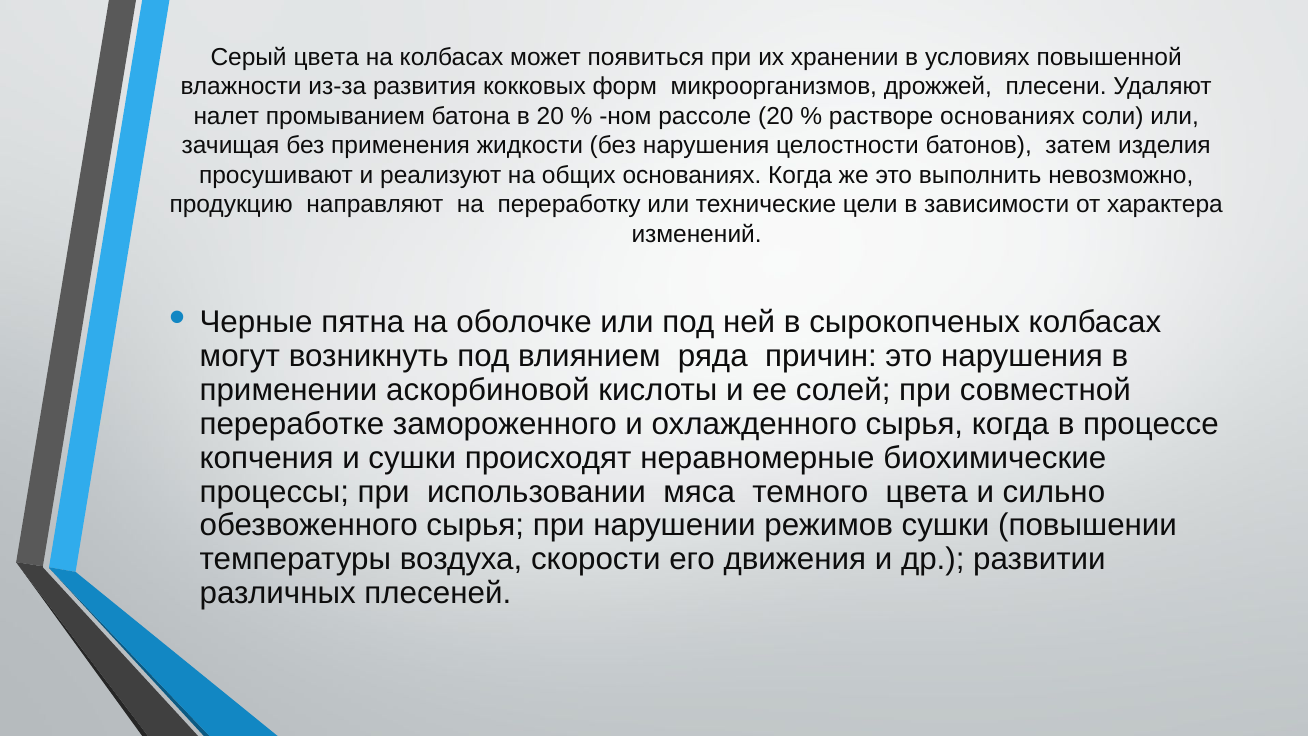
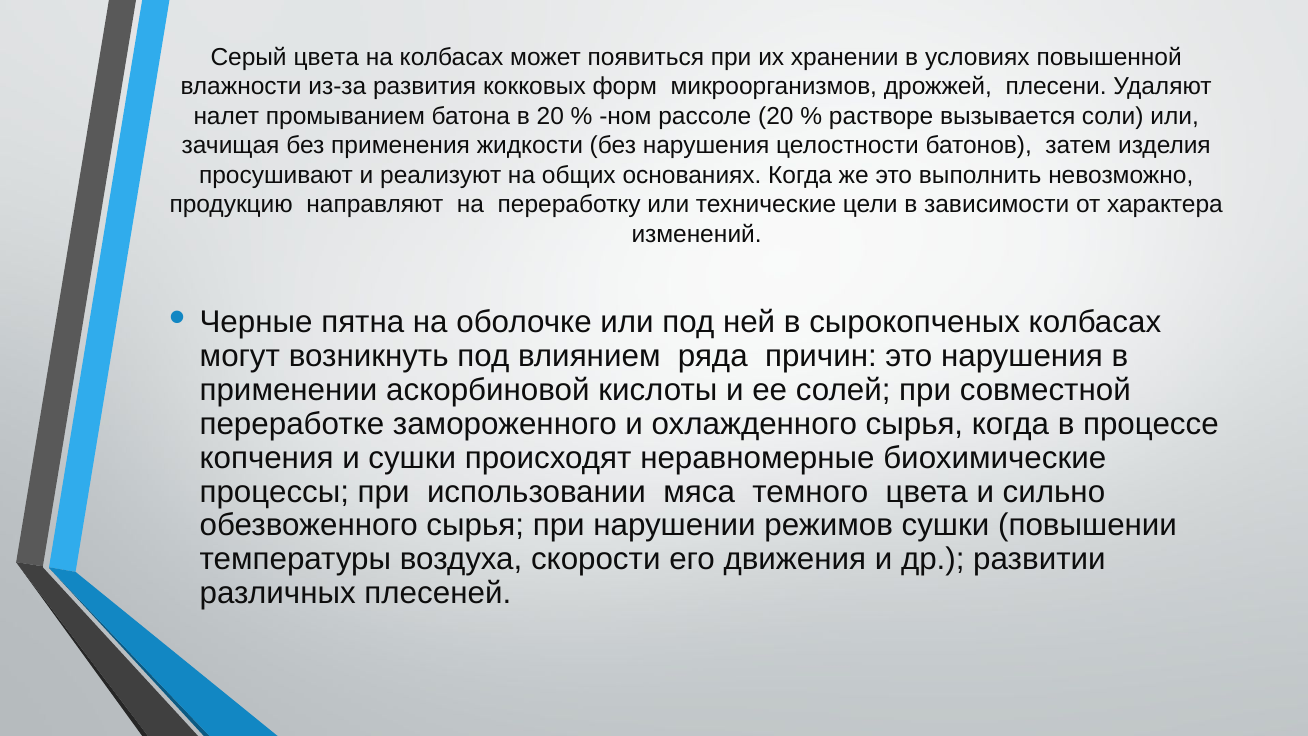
растворе основаниях: основаниях -> вызывается (1008, 116)
